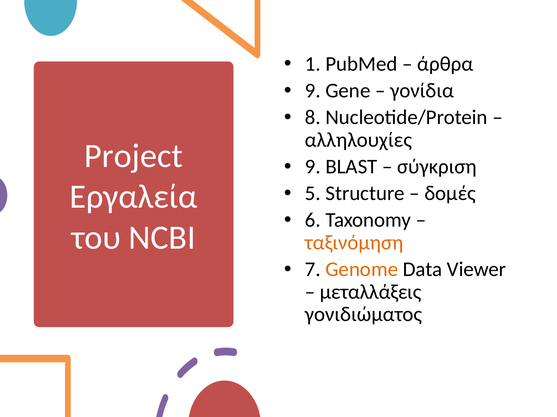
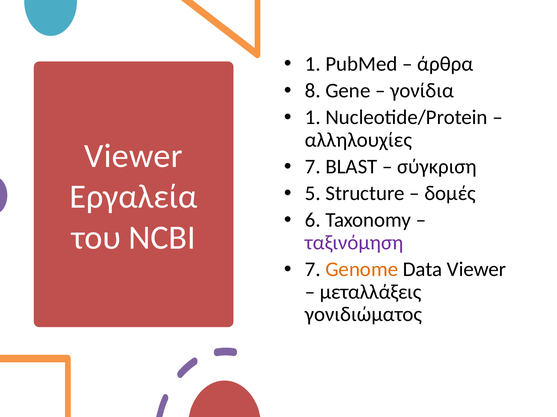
9: 9 -> 8 (313, 91)
8: 8 -> 1 (313, 118)
Project: Project -> Viewer (133, 156)
9: 9 -> 7 (313, 167)
ταξινόμηση colour: orange -> purple (354, 243)
